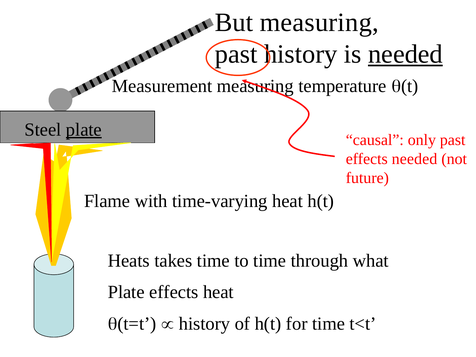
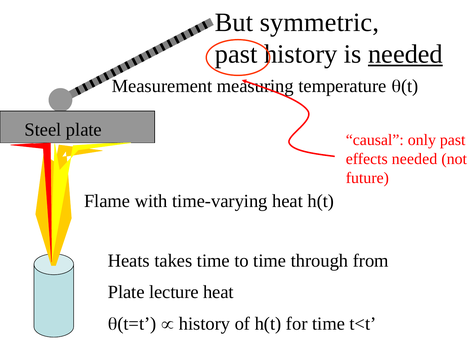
But measuring: measuring -> symmetric (319, 22)
plate underline: present -> none (84, 130)
what: what -> from (371, 261)
Plate effects: effects -> lecture (174, 292)
